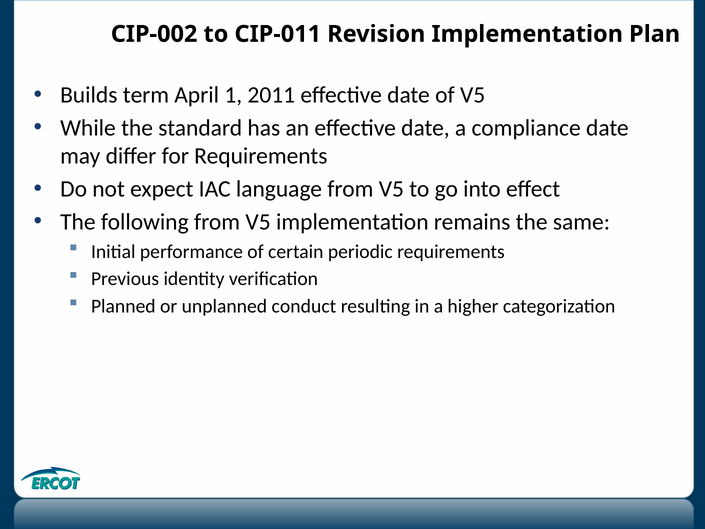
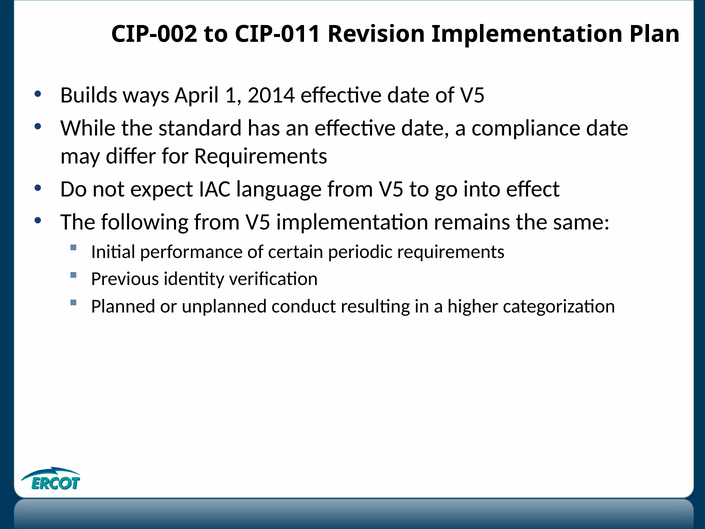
term: term -> ways (146, 95)
2011: 2011 -> 2014 (271, 95)
